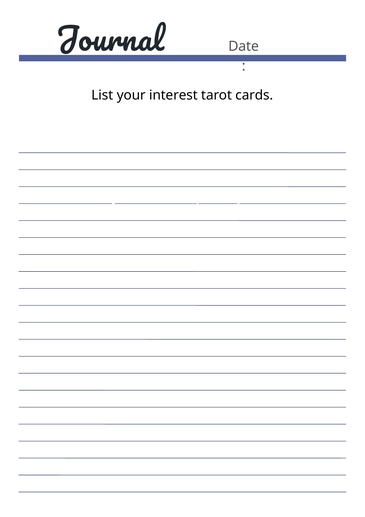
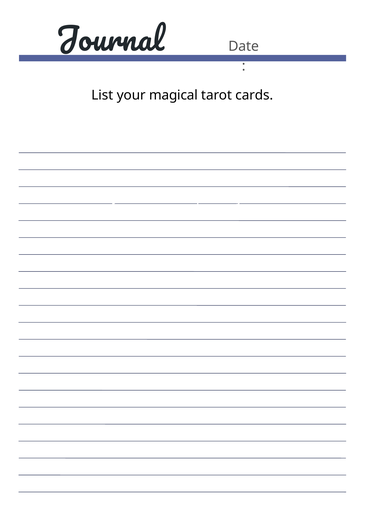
interest: interest -> magical (174, 95)
